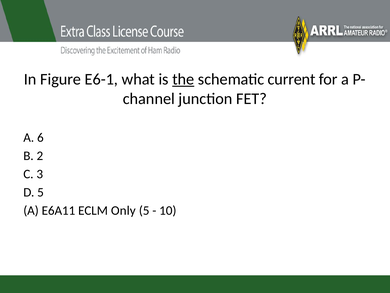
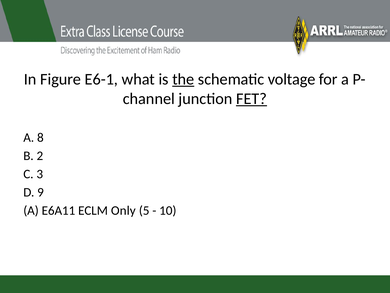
current: current -> voltage (292, 79)
FET underline: none -> present (251, 99)
6: 6 -> 8 (40, 137)
D 5: 5 -> 9 (41, 192)
